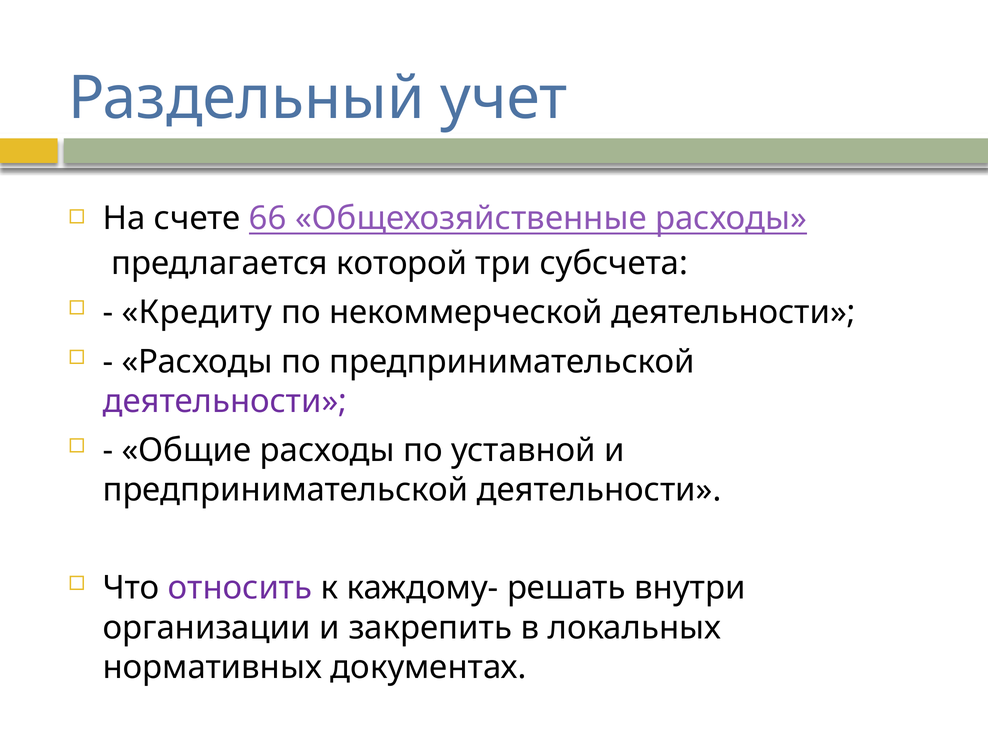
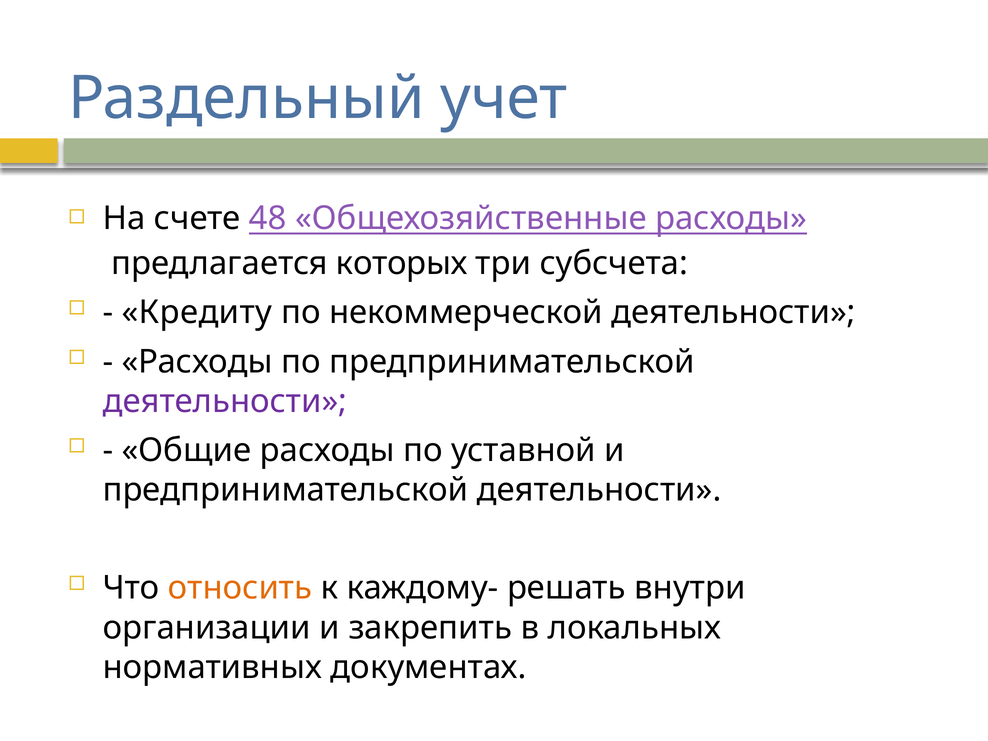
66: 66 -> 48 (268, 218)
которой: которой -> которых (402, 263)
относить colour: purple -> orange (240, 588)
